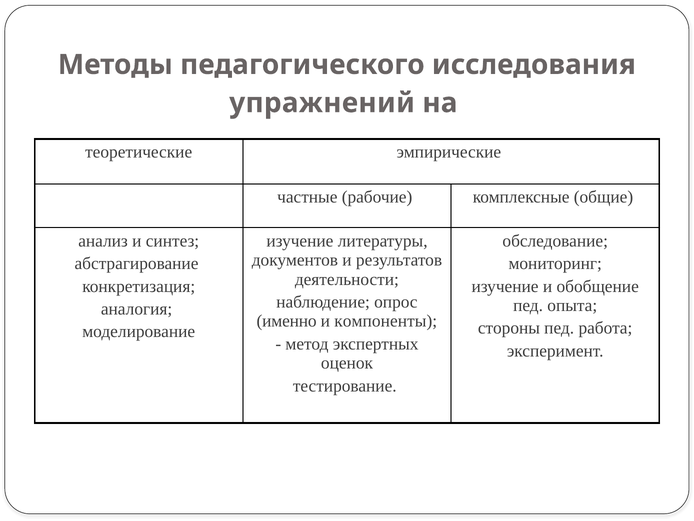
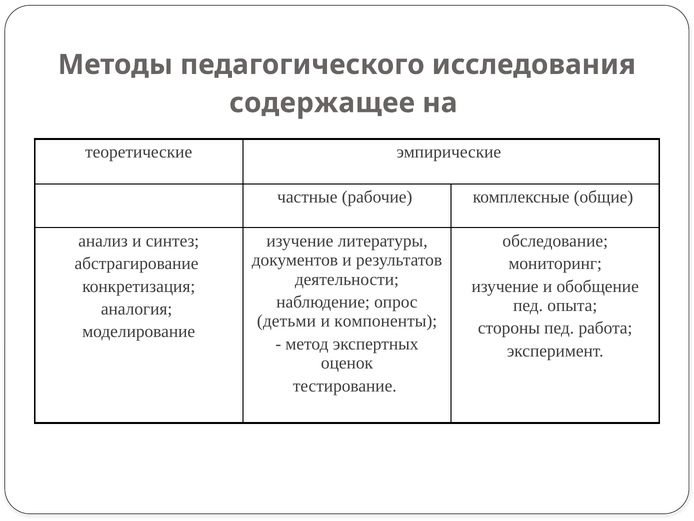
упражнений: упражнений -> содержащее (322, 103)
именно: именно -> детьми (286, 321)
